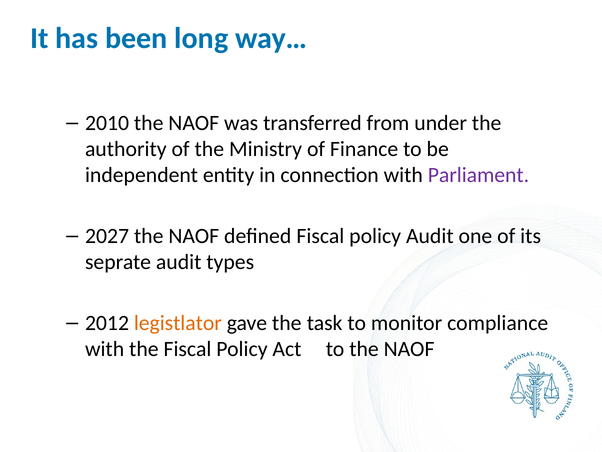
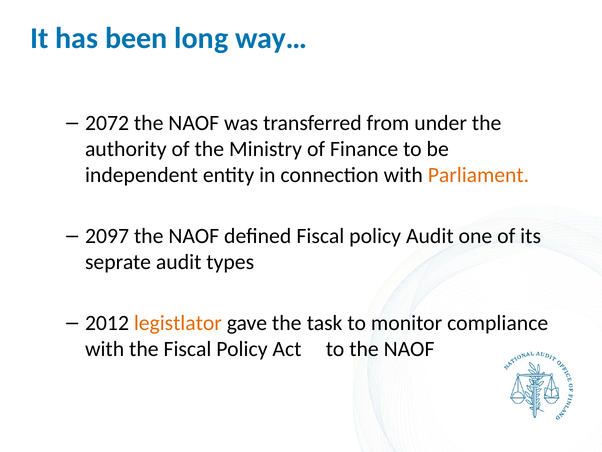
2010: 2010 -> 2072 (107, 123)
Parliament colour: purple -> orange (478, 175)
2027: 2027 -> 2097 (107, 236)
